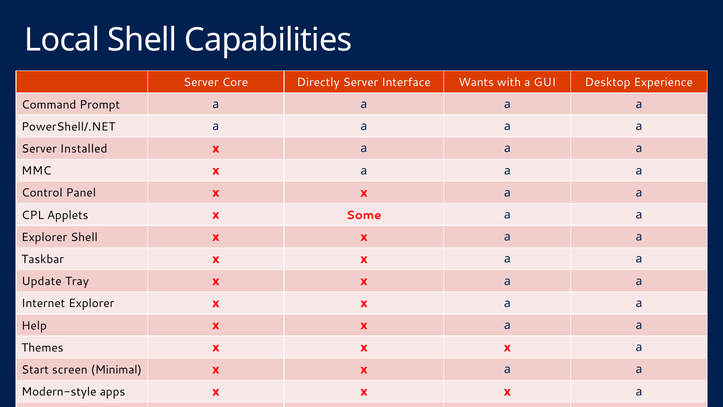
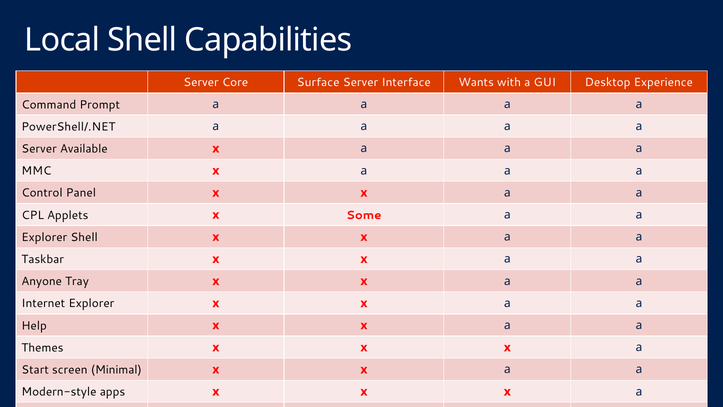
Directly: Directly -> Surface (318, 82)
Installed: Installed -> Available (84, 149)
Update: Update -> Anyone (42, 281)
